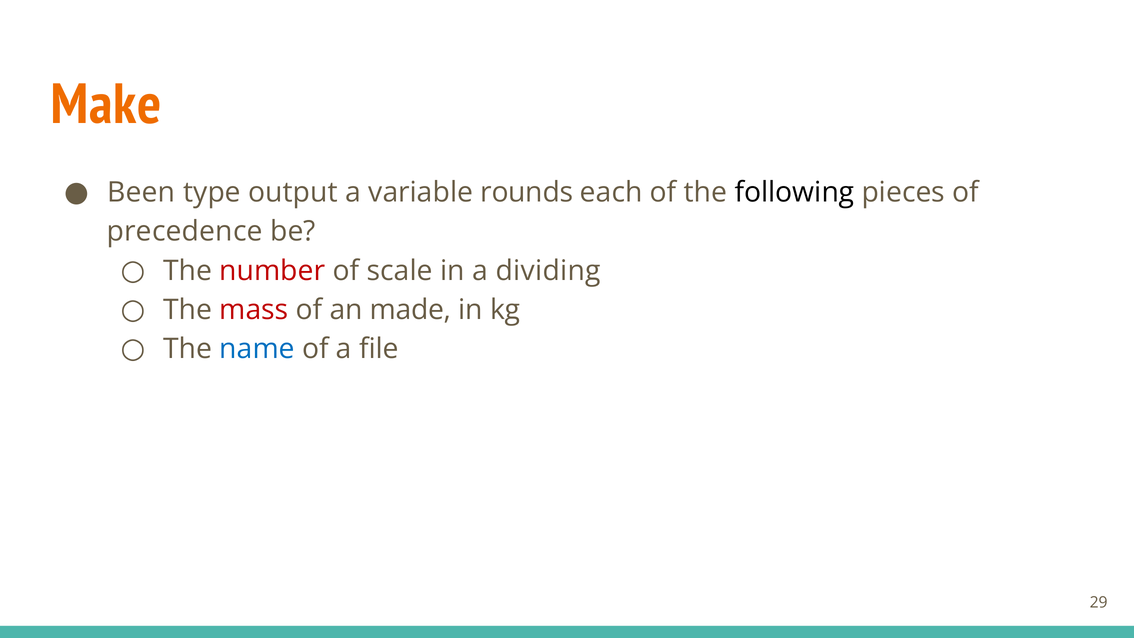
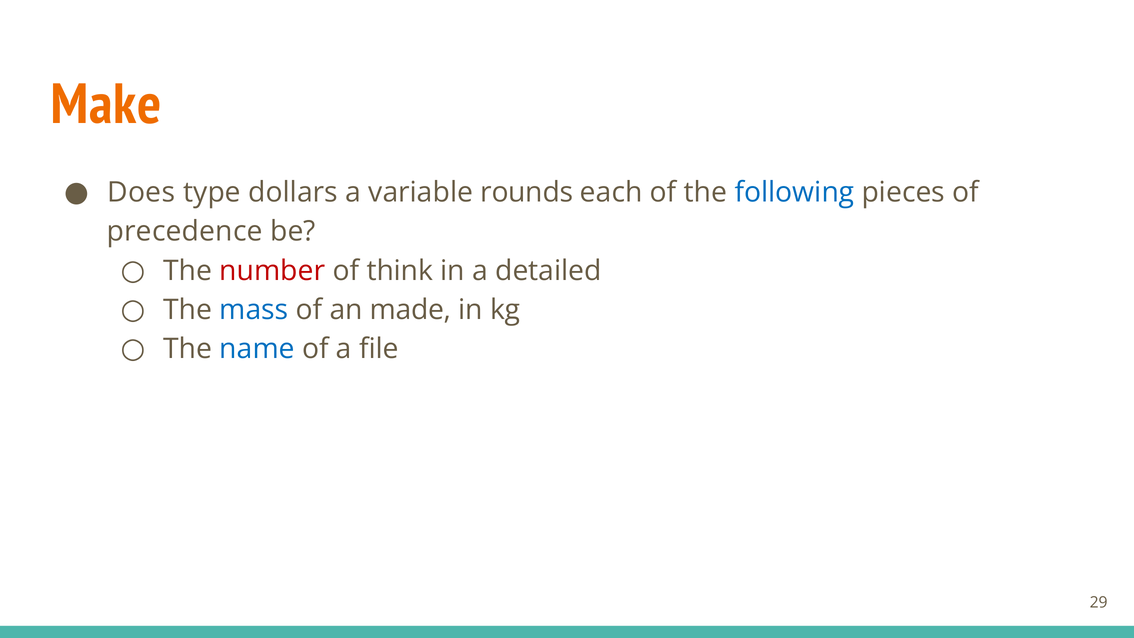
Been: Been -> Does (141, 192)
output: output -> dollars (293, 192)
following colour: black -> blue (794, 192)
scale: scale -> think (400, 271)
dividing: dividing -> detailed (548, 271)
mass colour: red -> blue (254, 310)
